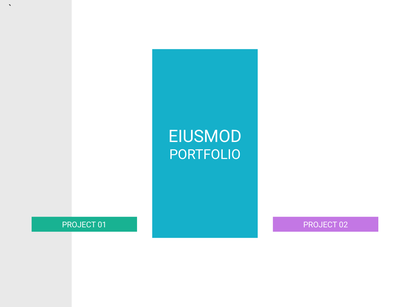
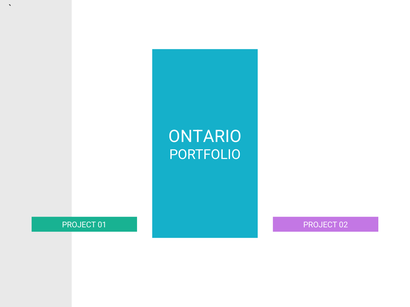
EIUSMOD: EIUSMOD -> ONTARIO (205, 137)
